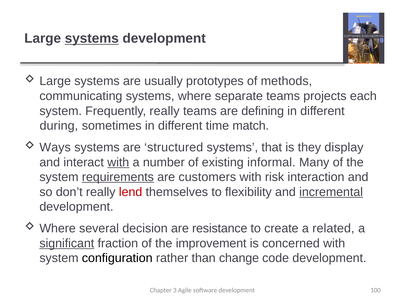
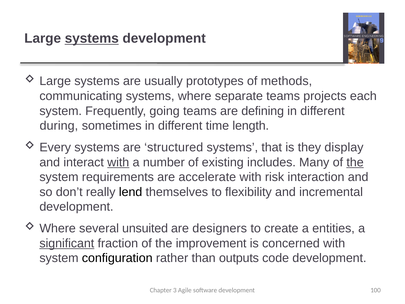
Frequently really: really -> going (165, 111)
match: match -> length (251, 126)
Ways: Ways -> Every (55, 147)
informal: informal -> includes (271, 162)
the underline: none -> present (355, 162)
requirements underline: present -> none (118, 177)
customers: customers -> accelerate (207, 177)
lend colour: red -> black (131, 192)
incremental underline: present -> none (331, 192)
decision: decision -> unsuited (145, 228)
resistance: resistance -> designers (220, 228)
related: related -> entities (334, 228)
change: change -> outputs (239, 258)
